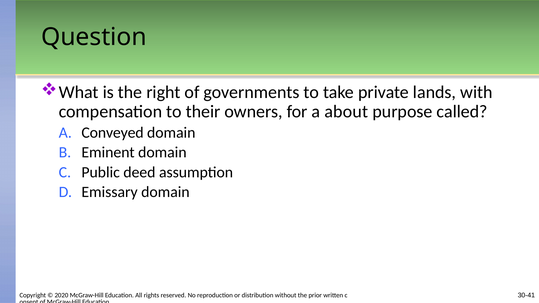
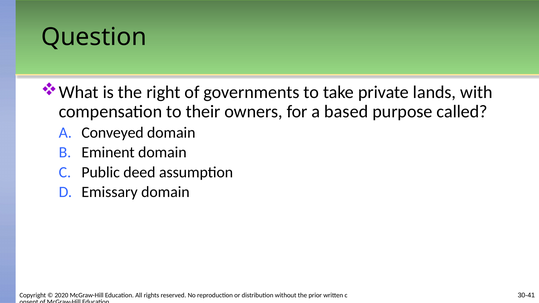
about: about -> based (346, 112)
